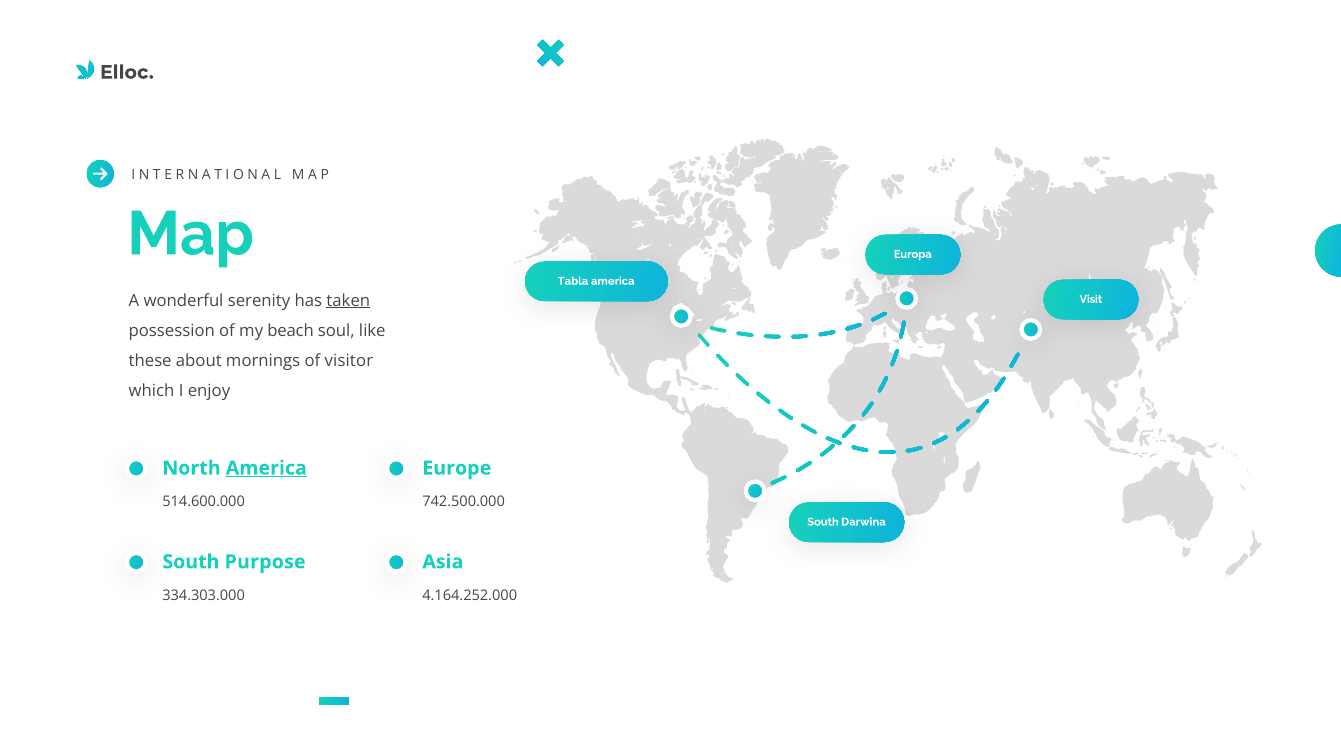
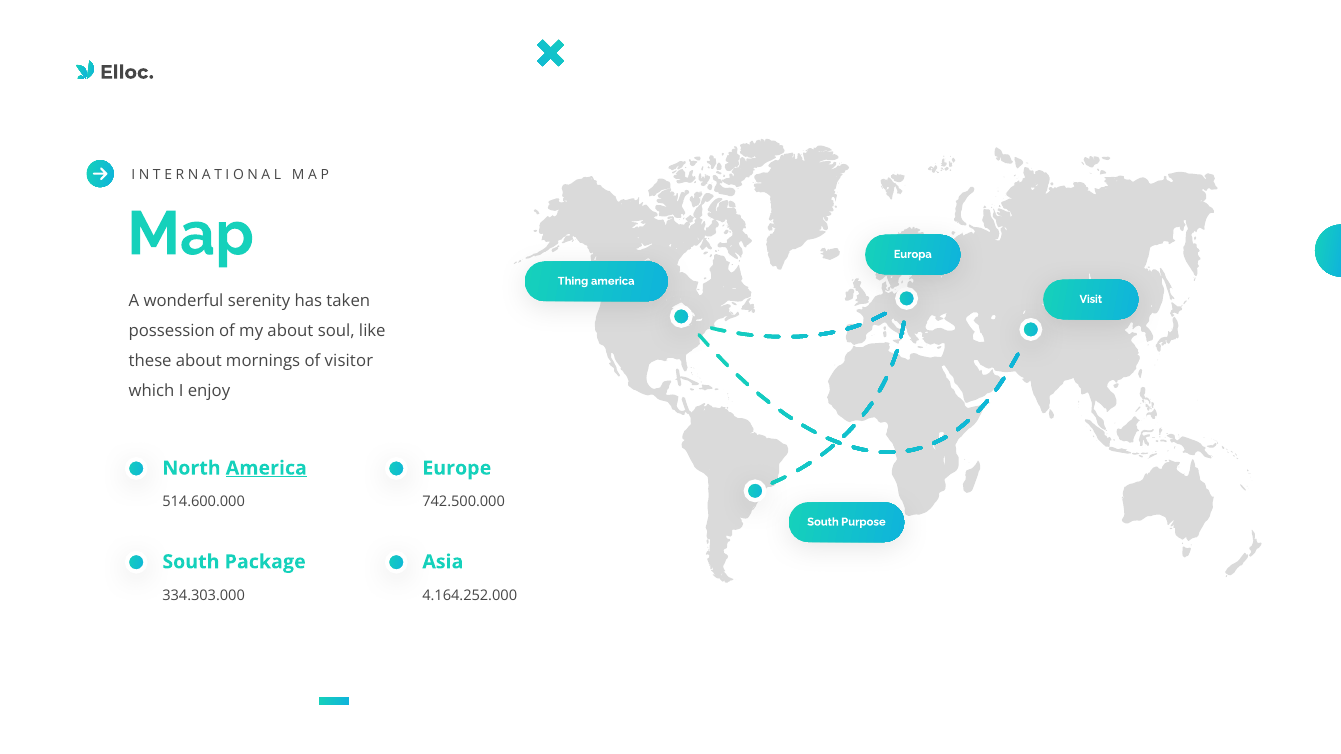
Tabla: Tabla -> Thing (573, 281)
taken underline: present -> none (348, 301)
my beach: beach -> about (290, 331)
Darwina: Darwina -> Purpose (863, 522)
Purpose: Purpose -> Package (265, 562)
